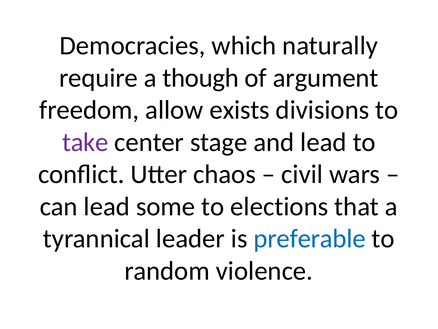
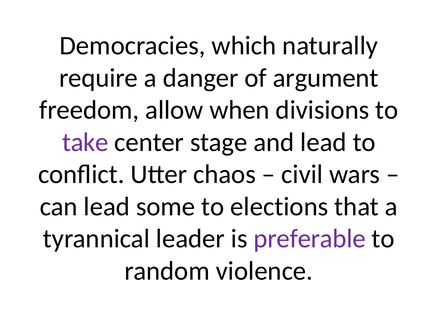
though: though -> danger (201, 78)
exists: exists -> when (240, 110)
preferable colour: blue -> purple (310, 238)
